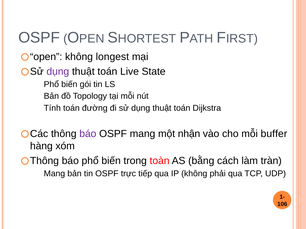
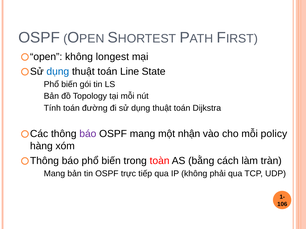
dụng colour: purple -> blue (58, 72)
Live: Live -> Line (130, 72)
buffer: buffer -> policy (274, 134)
